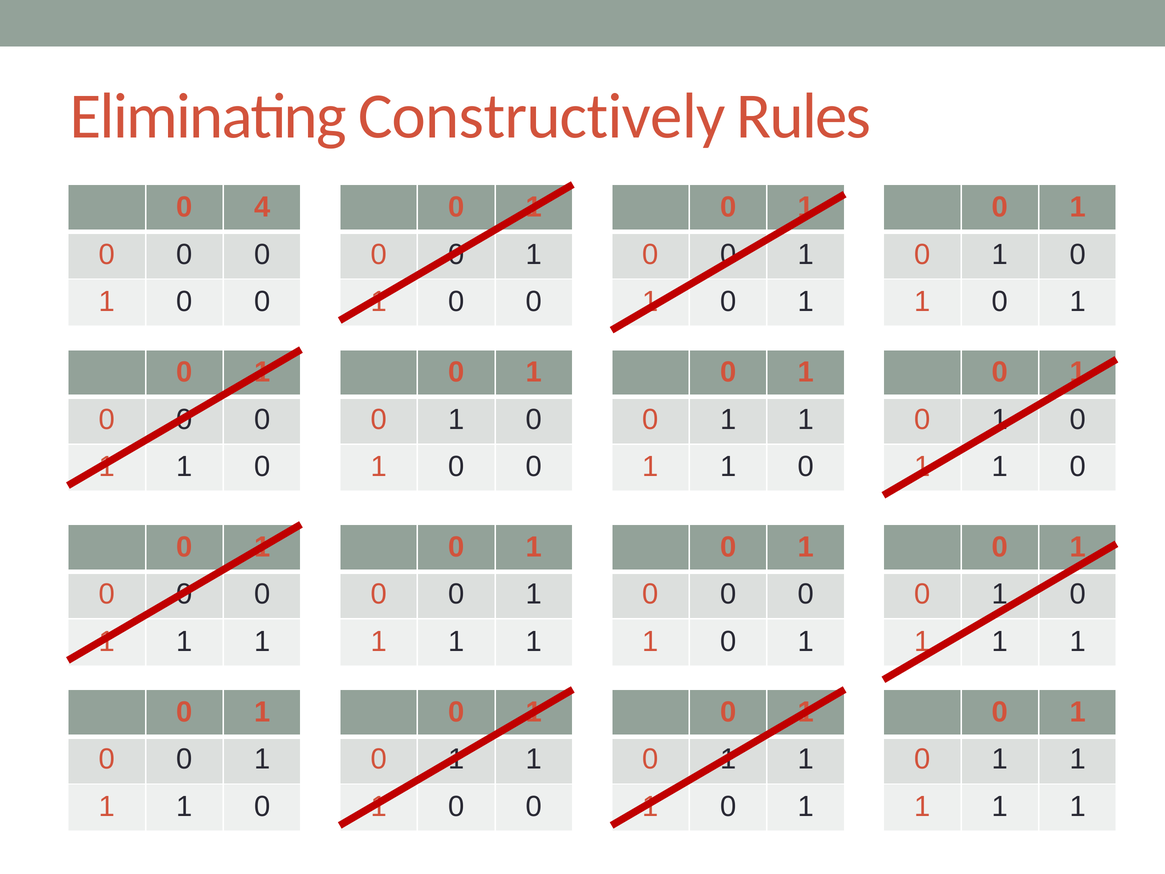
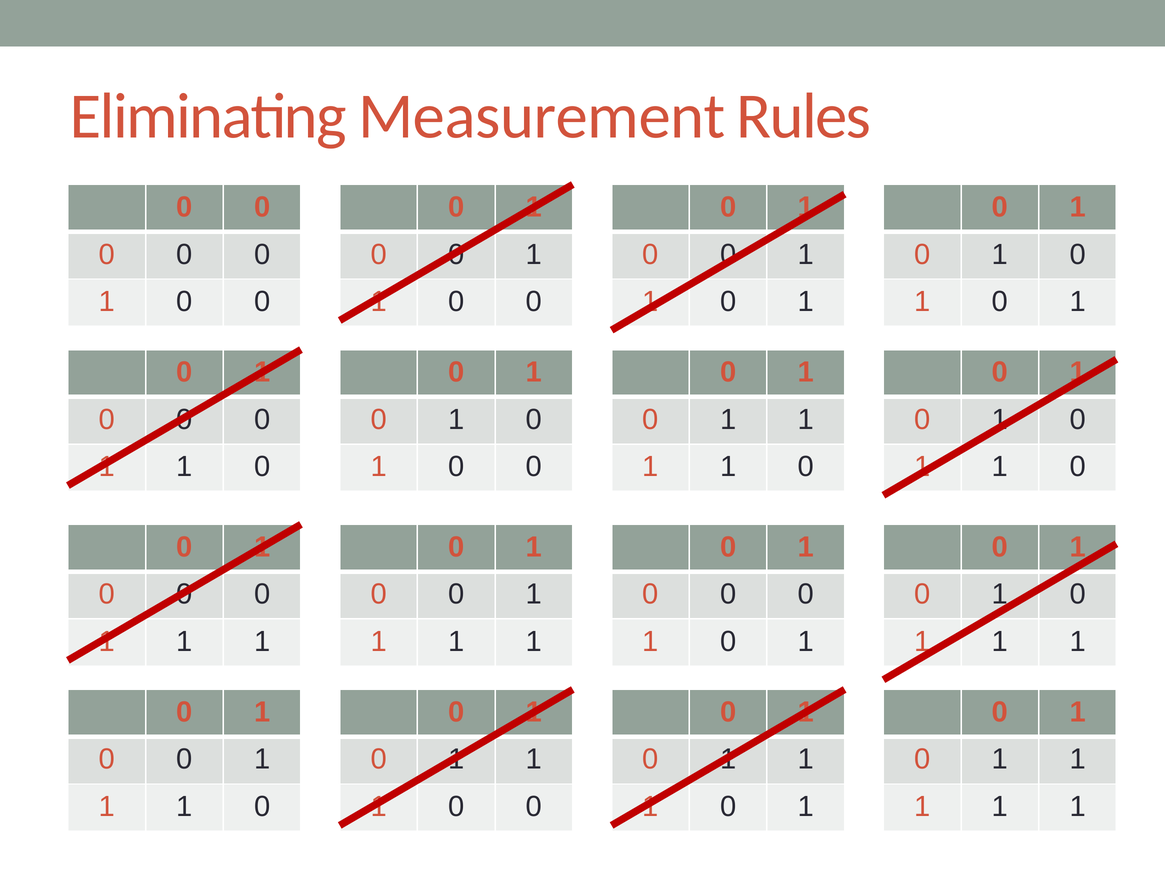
Constructively: Constructively -> Measurement (542, 116)
4: 4 -> 0 (262, 207)
